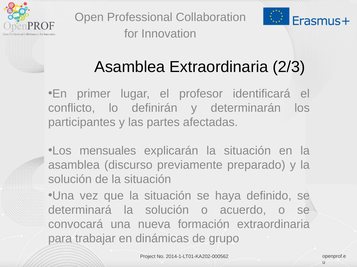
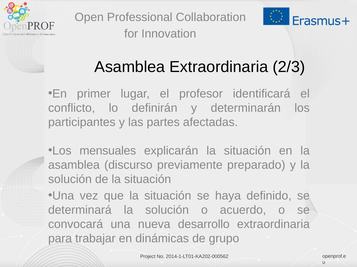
formación: formación -> desarrollo (204, 225)
